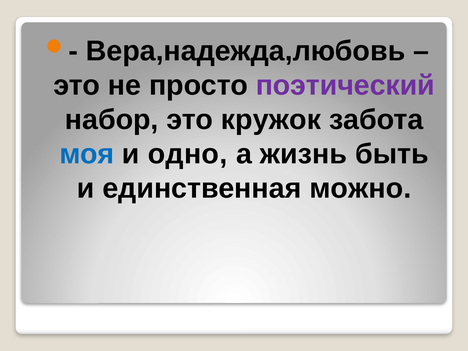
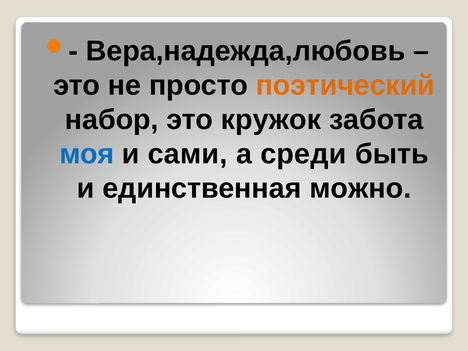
поэтический colour: purple -> orange (345, 85)
одно: одно -> сами (188, 154)
жизнь: жизнь -> среди (303, 154)
